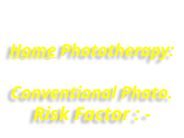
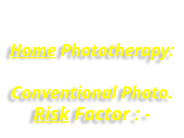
Risk underline: none -> present (51, 114)
